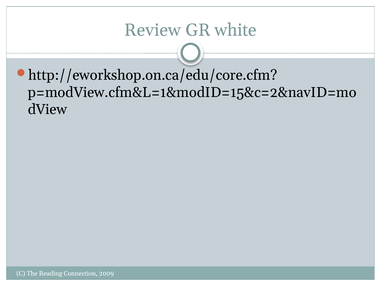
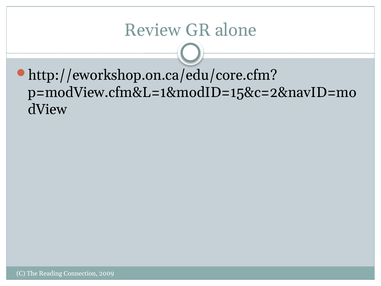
white: white -> alone (236, 30)
